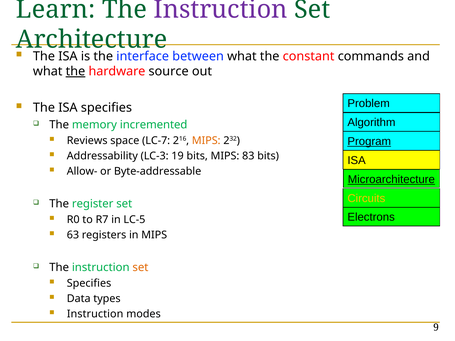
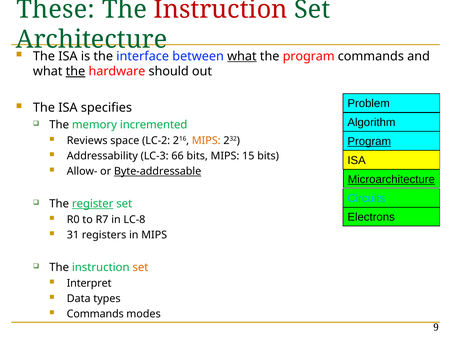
Learn: Learn -> These (56, 9)
Instruction colour: purple -> red (221, 9)
what underline: none -> present (242, 56)
the constant: constant -> program (309, 56)
source: source -> should (169, 71)
LC-7: LC-7 -> LC-2 (156, 141)
19: 19 -> 66 (178, 156)
83: 83 -> 15 (248, 156)
Byte-addressable underline: none -> present (158, 172)
Circuits colour: yellow -> light blue (366, 198)
register underline: none -> present (93, 204)
LC-5: LC-5 -> LC-8 (134, 220)
63: 63 -> 31 (73, 235)
Specifies: Specifies -> Interpret (89, 283)
Instruction: Instruction -> Commands (95, 314)
